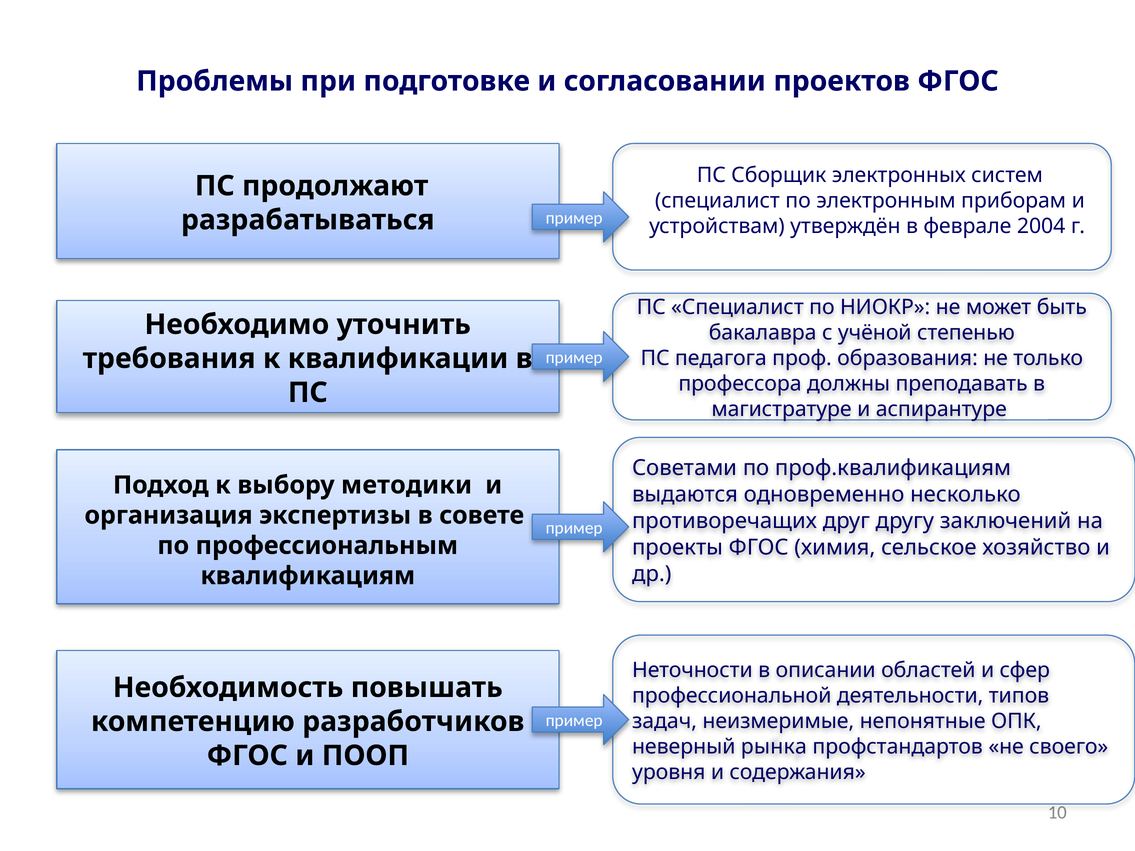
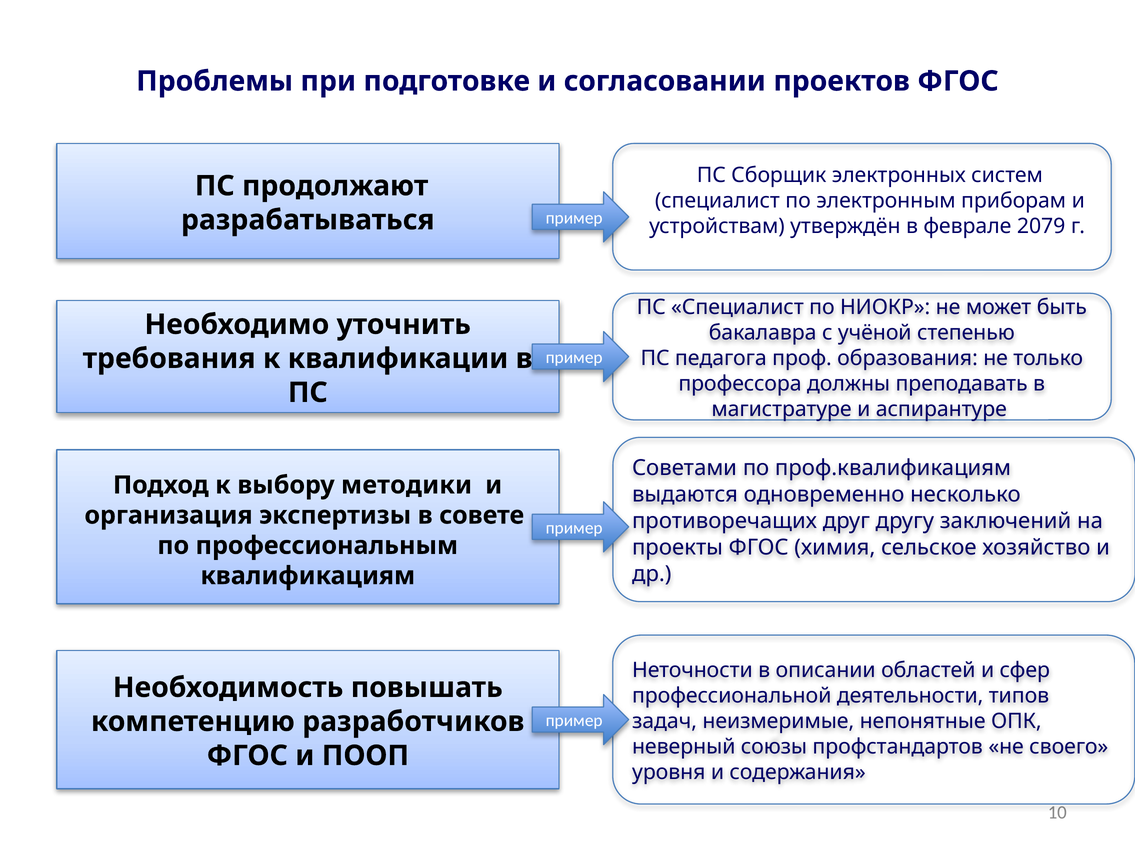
2004: 2004 -> 2079 (1041, 226)
рынка: рынка -> союзы (774, 747)
